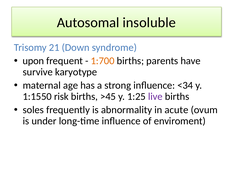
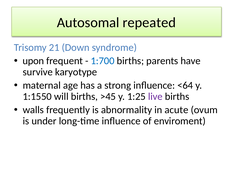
insoluble: insoluble -> repeated (149, 23)
1:700 colour: orange -> blue (103, 61)
<34: <34 -> <64 (185, 85)
risk: risk -> will (61, 96)
soles: soles -> walls (33, 110)
